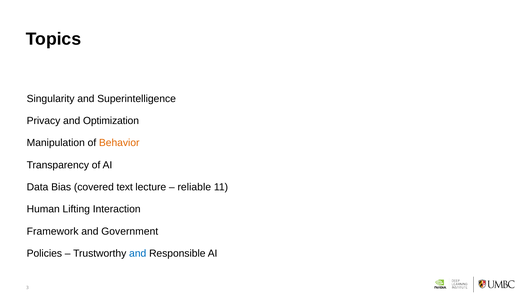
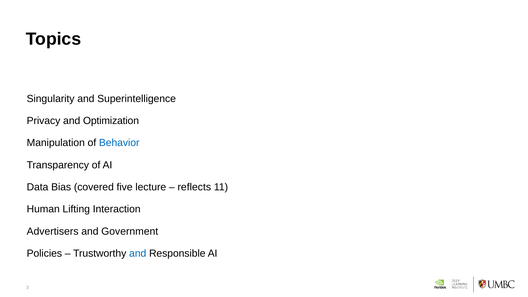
Behavior colour: orange -> blue (119, 143)
text: text -> five (125, 187)
reliable: reliable -> reflects (194, 187)
Framework: Framework -> Advertisers (53, 231)
